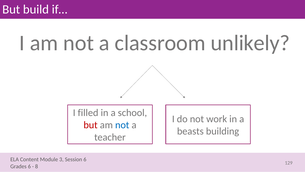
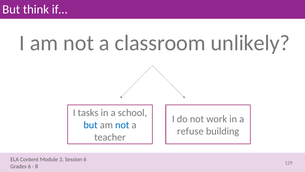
build: build -> think (36, 9)
filled: filled -> tasks (88, 113)
but colour: red -> blue (91, 125)
beasts: beasts -> refuse (190, 131)
